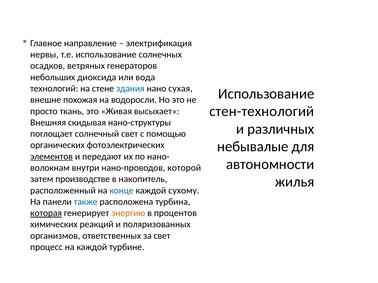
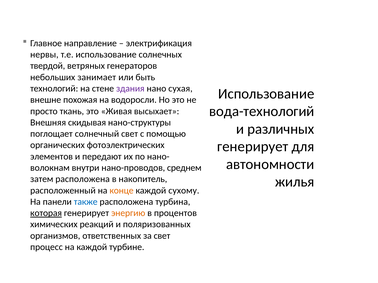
осадков: осадков -> твердой (48, 66)
диоксида: диоксида -> занимает (97, 77)
вода: вода -> быть (145, 77)
здания colour: blue -> purple (130, 89)
стен-технологий: стен-технологий -> вода-технологий (262, 112)
небывалые: небывалые -> генерирует (253, 147)
элементов underline: present -> none (52, 157)
которой: которой -> среднем (184, 168)
затем производстве: производстве -> расположена (83, 179)
конце colour: blue -> orange (122, 191)
